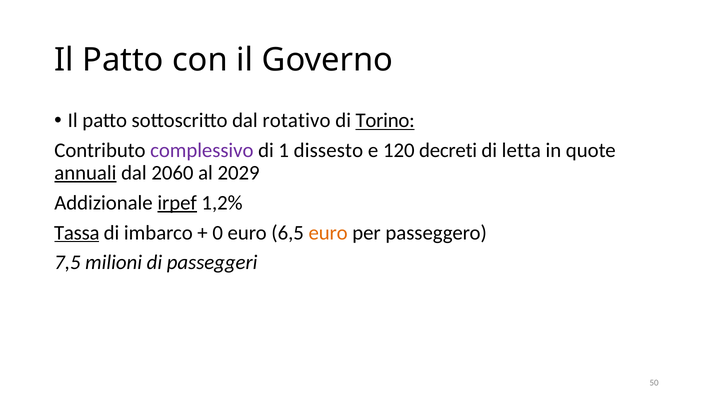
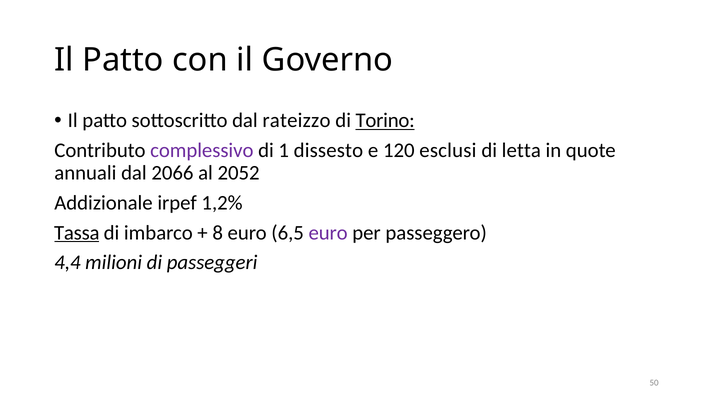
rotativo: rotativo -> rateizzo (296, 121)
decreti: decreti -> esclusi (448, 150)
annuali underline: present -> none (85, 173)
2060: 2060 -> 2066 (172, 173)
2029: 2029 -> 2052 (239, 173)
irpef underline: present -> none (177, 203)
0: 0 -> 8 (218, 233)
euro colour: orange -> purple (328, 233)
7,5: 7,5 -> 4,4 (67, 263)
